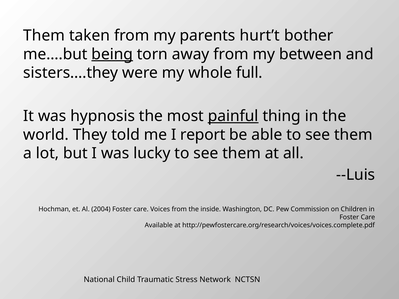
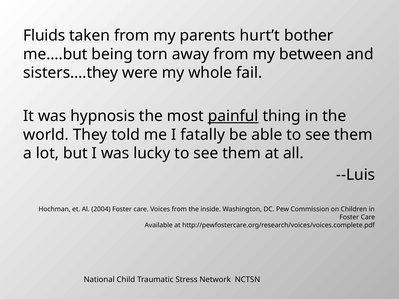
Them: Them -> Fluids (44, 36)
being underline: present -> none (112, 54)
full: full -> fail (249, 73)
report: report -> fatally (203, 135)
